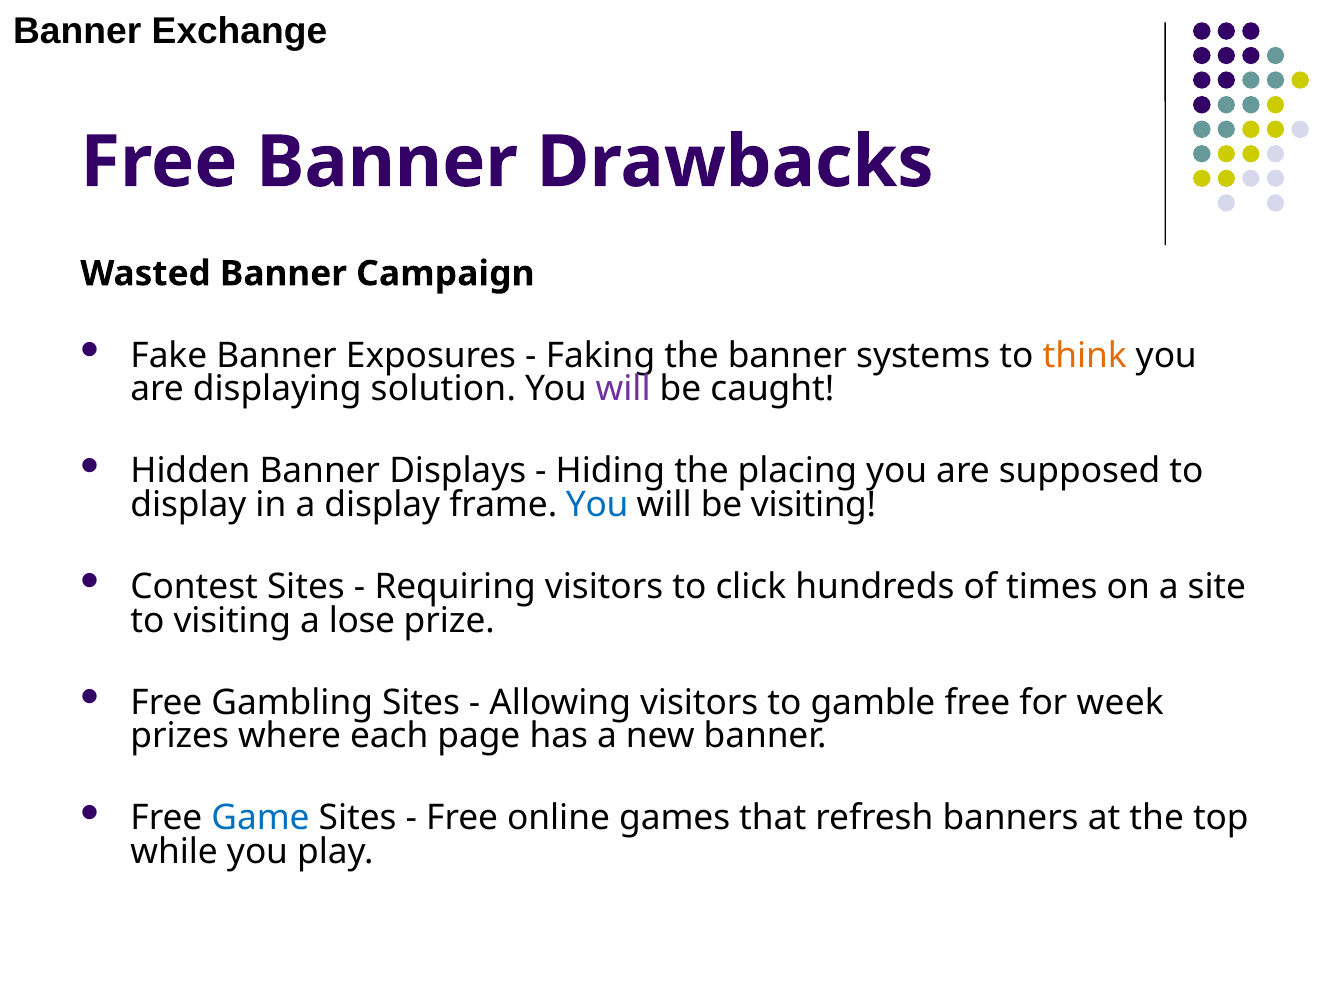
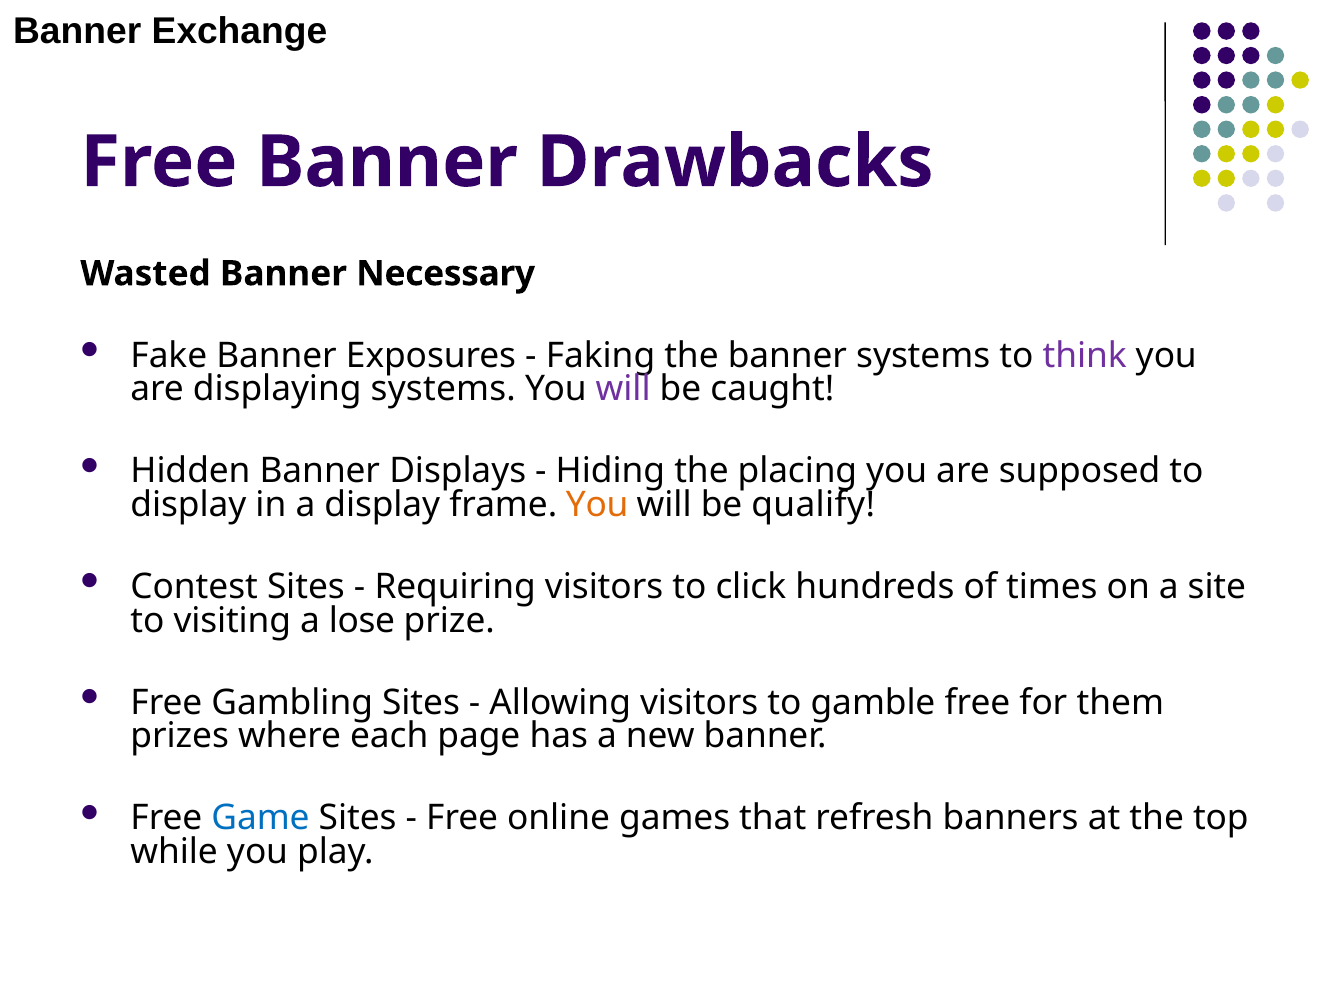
Campaign: Campaign -> Necessary (446, 274)
think colour: orange -> purple (1085, 356)
displaying solution: solution -> systems (443, 389)
You colour: blue -> orange (597, 505)
be visiting: visiting -> qualify (813, 505)
week: week -> them (1120, 703)
